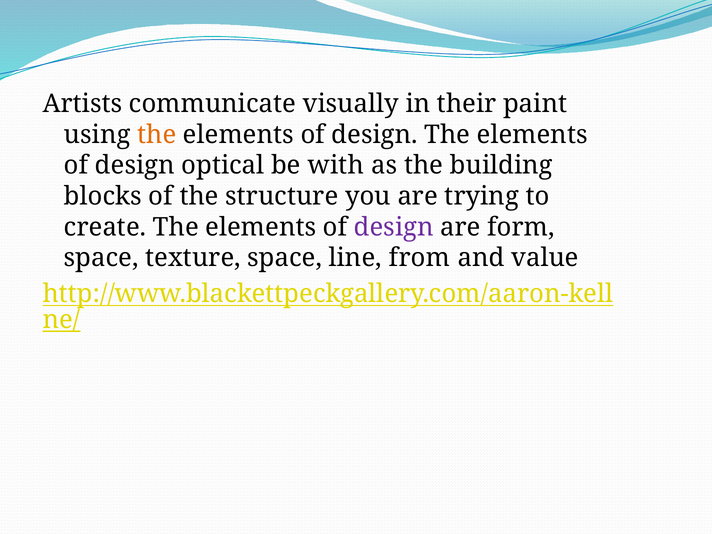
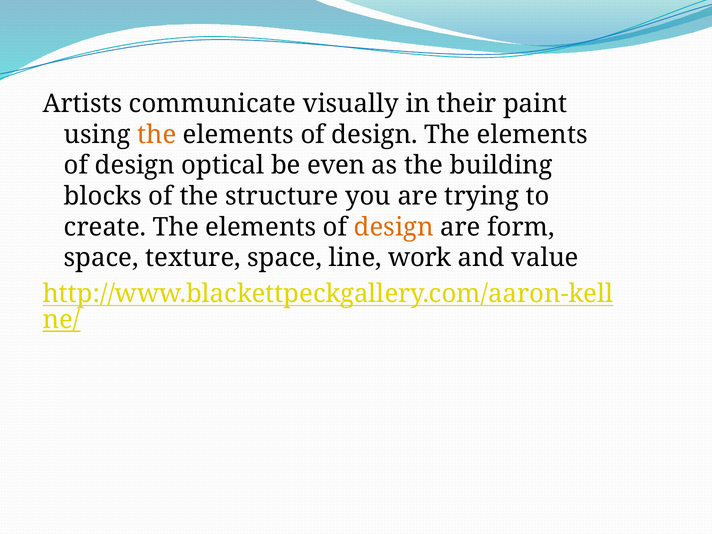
with: with -> even (336, 165)
design colour: purple -> orange (394, 227)
from: from -> work (420, 258)
